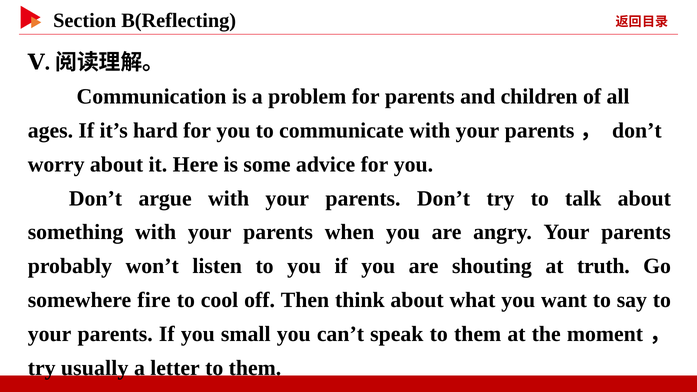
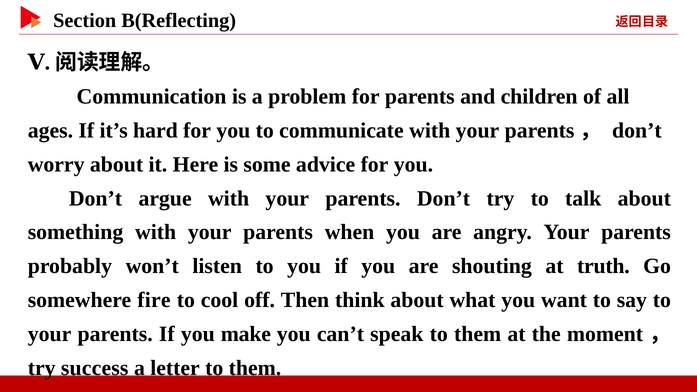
small: small -> make (246, 334)
usually: usually -> success (95, 368)
